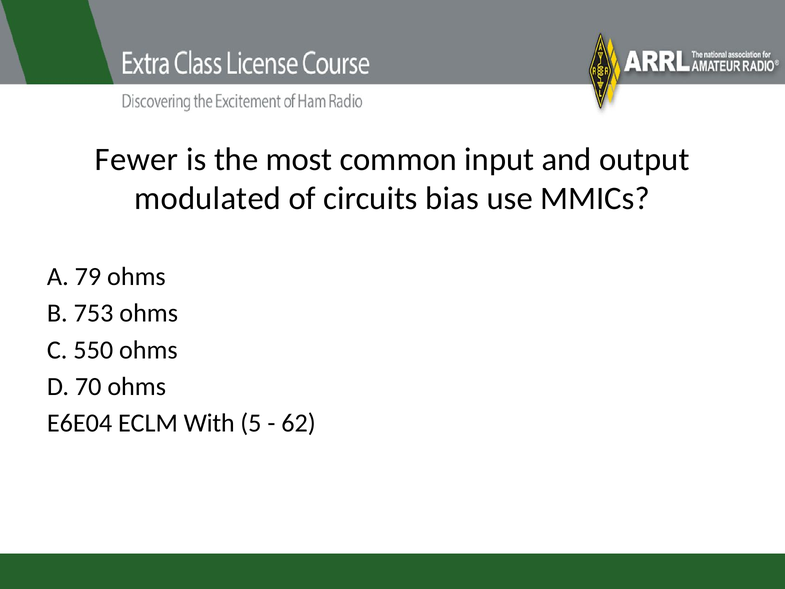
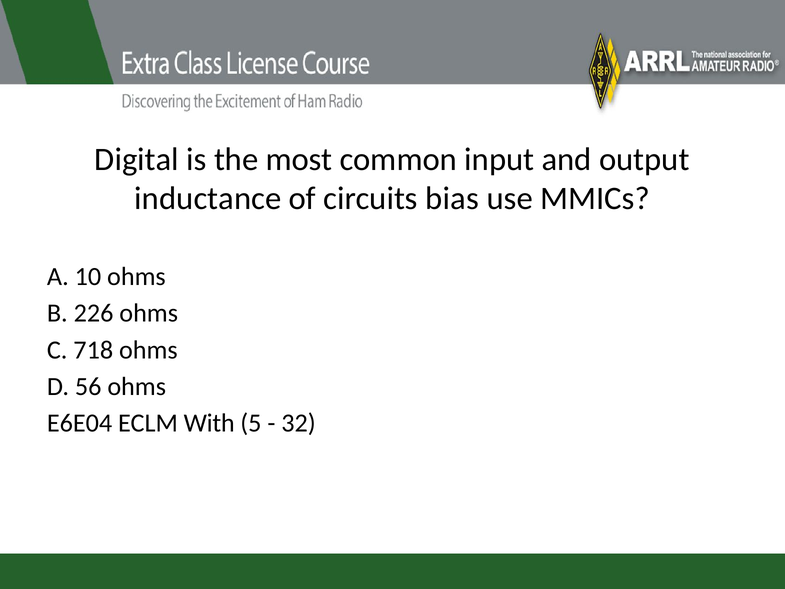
Fewer: Fewer -> Digital (137, 159)
modulated: modulated -> inductance (208, 198)
79: 79 -> 10 (88, 277)
753: 753 -> 226 (94, 313)
550: 550 -> 718 (93, 350)
70: 70 -> 56 (88, 386)
62: 62 -> 32 (299, 423)
